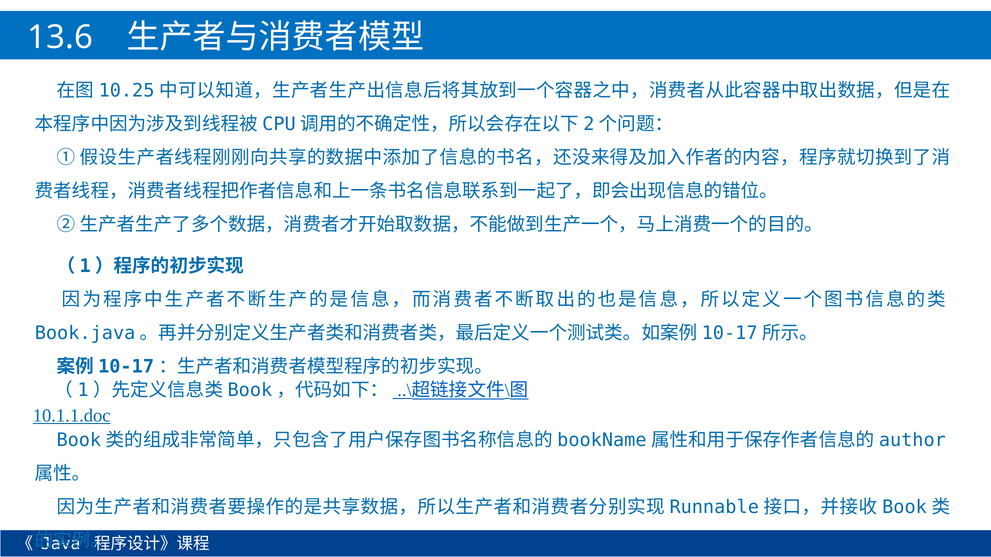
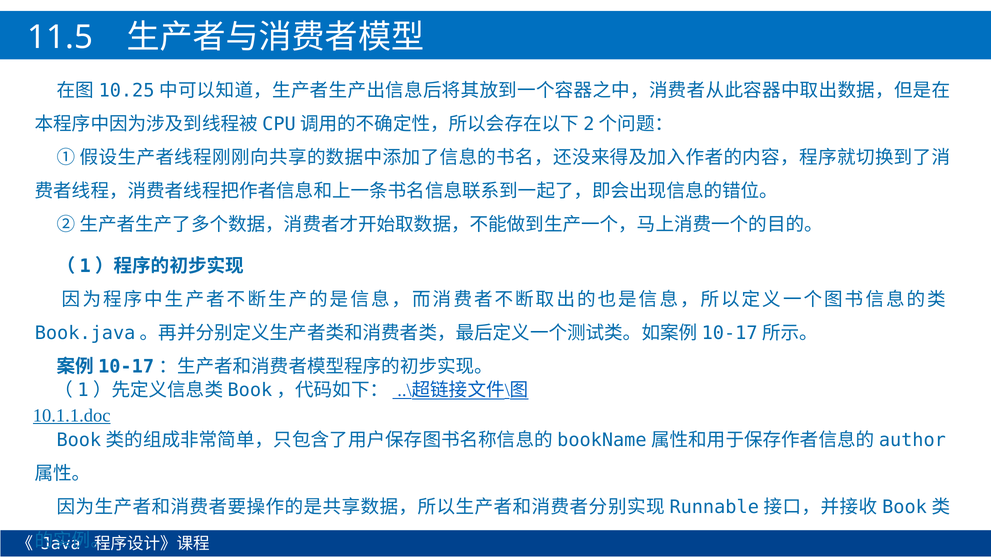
13.6: 13.6 -> 11.5 (60, 37)
